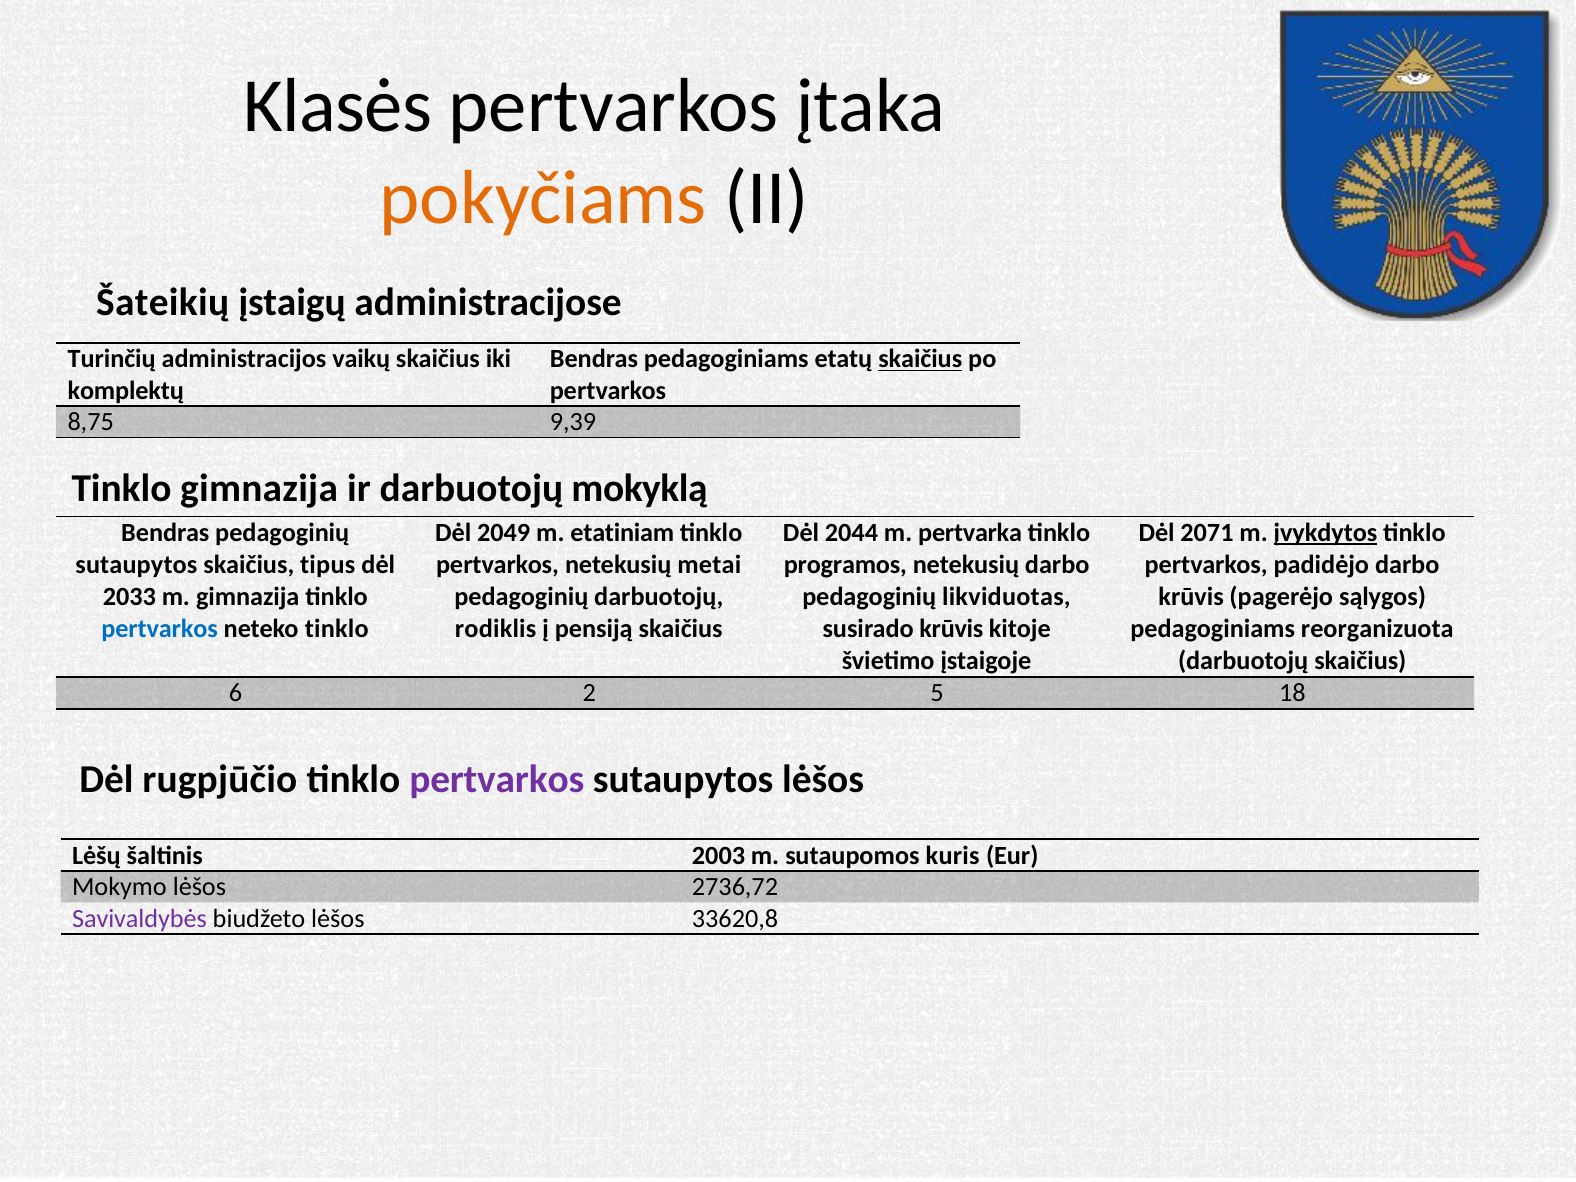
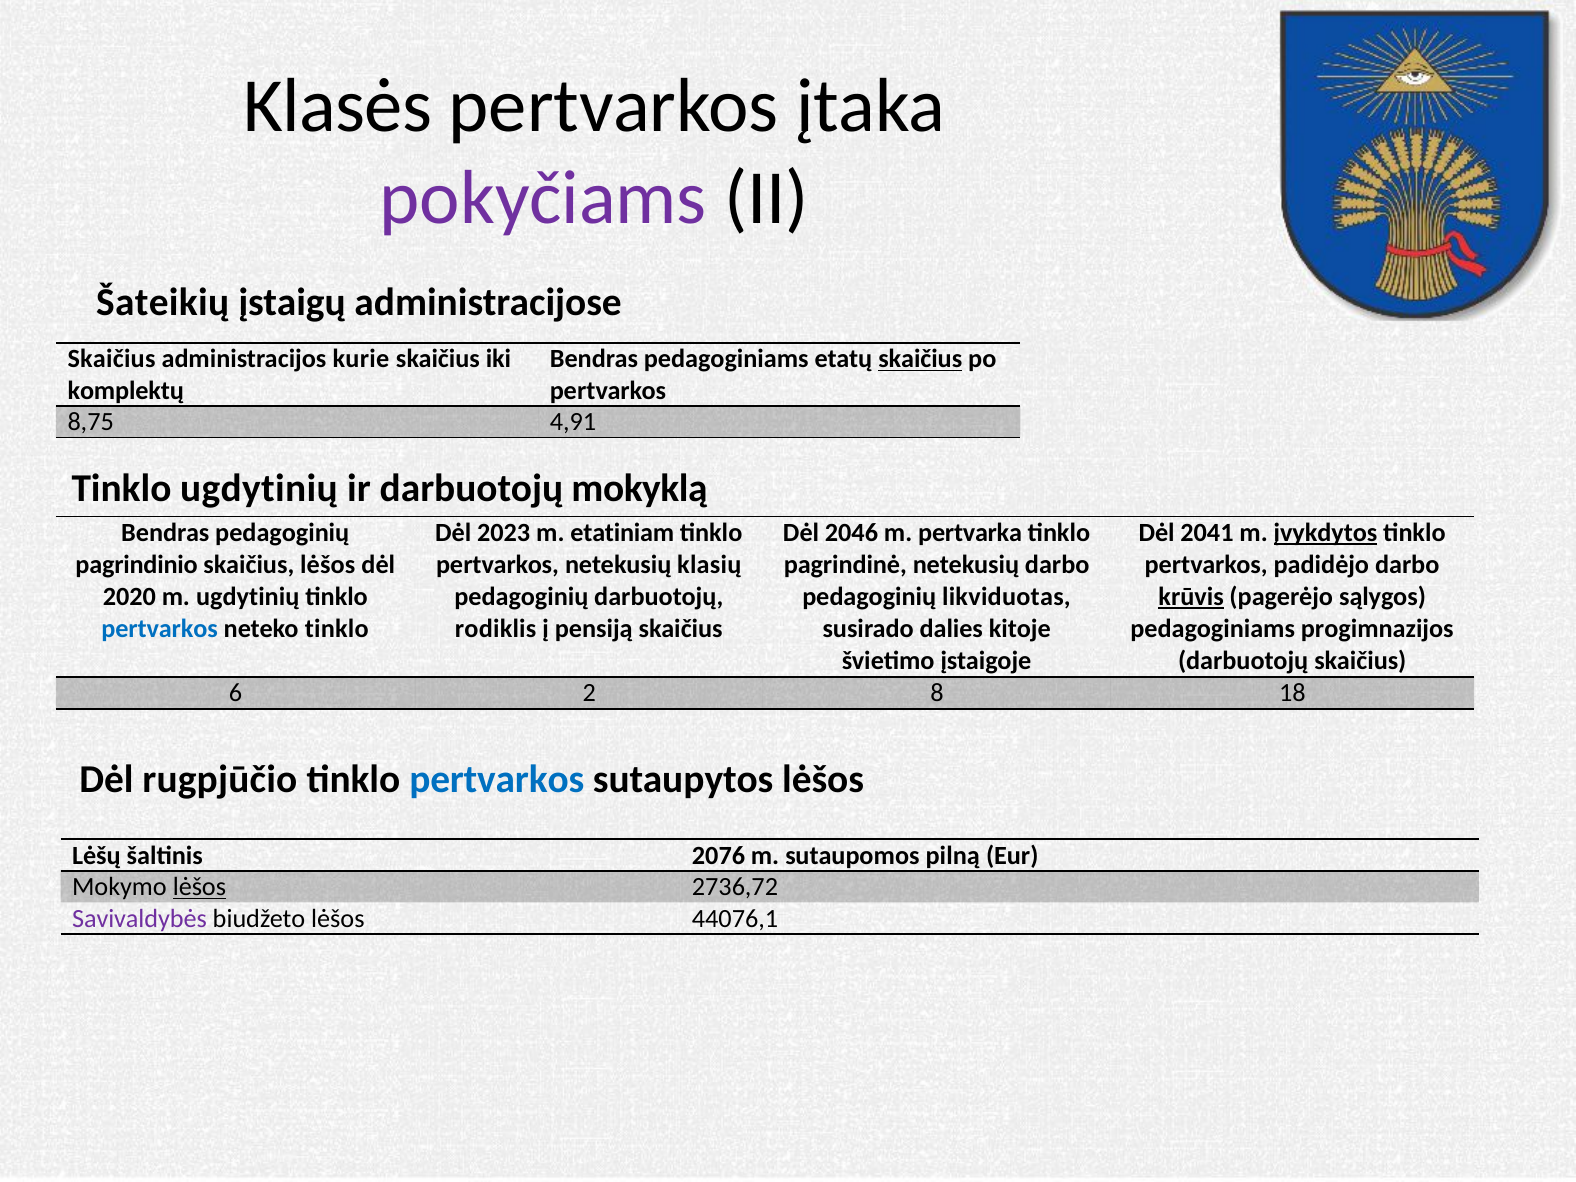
pokyčiams colour: orange -> purple (543, 198)
Turinčių: Turinčių -> Skaičius (112, 359)
vaikų: vaikų -> kurie (361, 359)
9,39: 9,39 -> 4,91 (573, 422)
Tinklo gimnazija: gimnazija -> ugdytinių (259, 489)
2049: 2049 -> 2023 (504, 533)
2044: 2044 -> 2046 (851, 533)
2071: 2071 -> 2041 (1207, 533)
sutaupytos: sutaupytos -> pagrindinio (137, 565)
skaičius tipus: tipus -> lėšos (328, 565)
metai: metai -> klasių (709, 565)
programos: programos -> pagrindinė (845, 565)
2033: 2033 -> 2020 (129, 597)
m gimnazija: gimnazija -> ugdytinių (248, 597)
krūvis underline: none -> present (1191, 597)
susirado krūvis: krūvis -> dalies (951, 629)
reorganizuota: reorganizuota -> progimnazijos (1377, 629)
5: 5 -> 8 (937, 693)
pertvarkos colour: purple -> blue (497, 779)
2003: 2003 -> 2076 (719, 855)
kuris: kuris -> pilną (953, 855)
lėšos underline: none -> present (199, 887)
33620,8: 33620,8 -> 44076,1 (735, 919)
